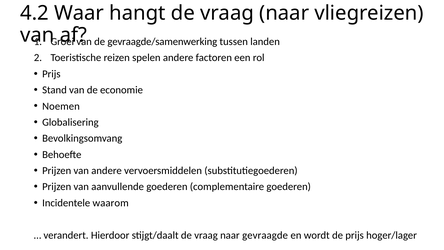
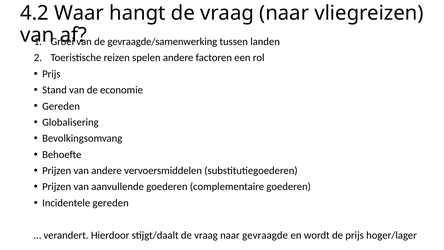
Noemen: Noemen -> Gereden (61, 106)
Incidentele waarom: waarom -> gereden (111, 203)
